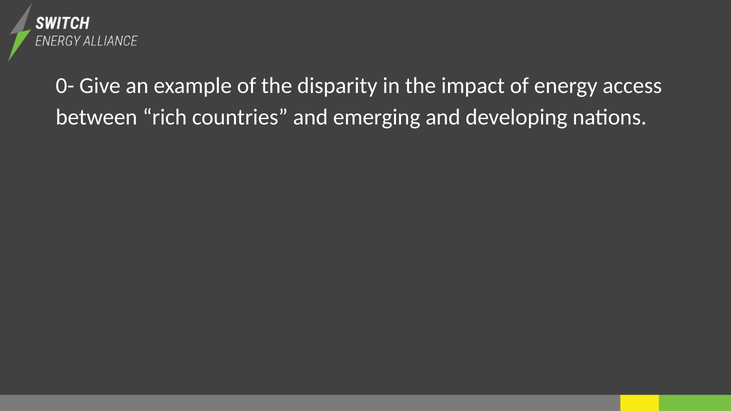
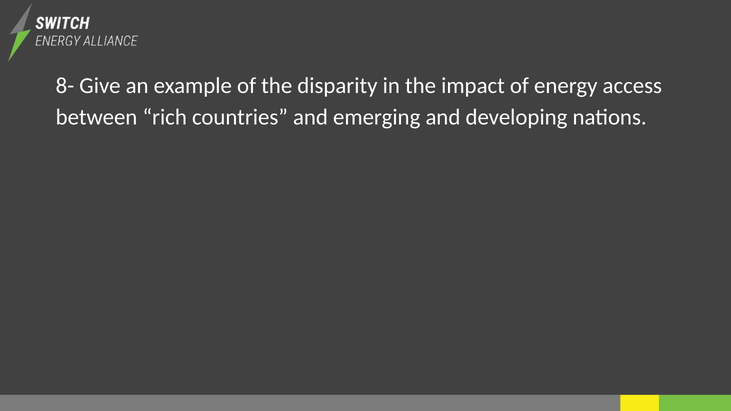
0-: 0- -> 8- (65, 86)
